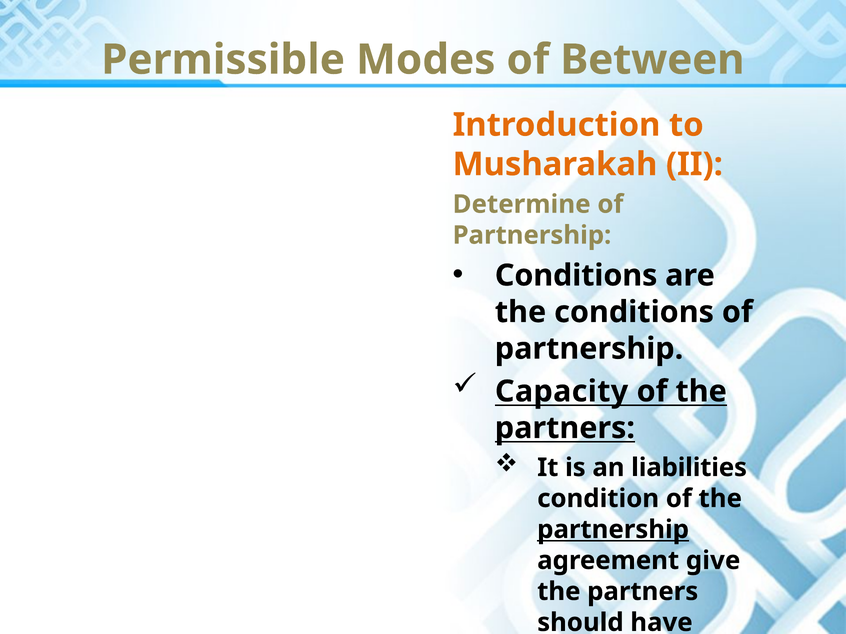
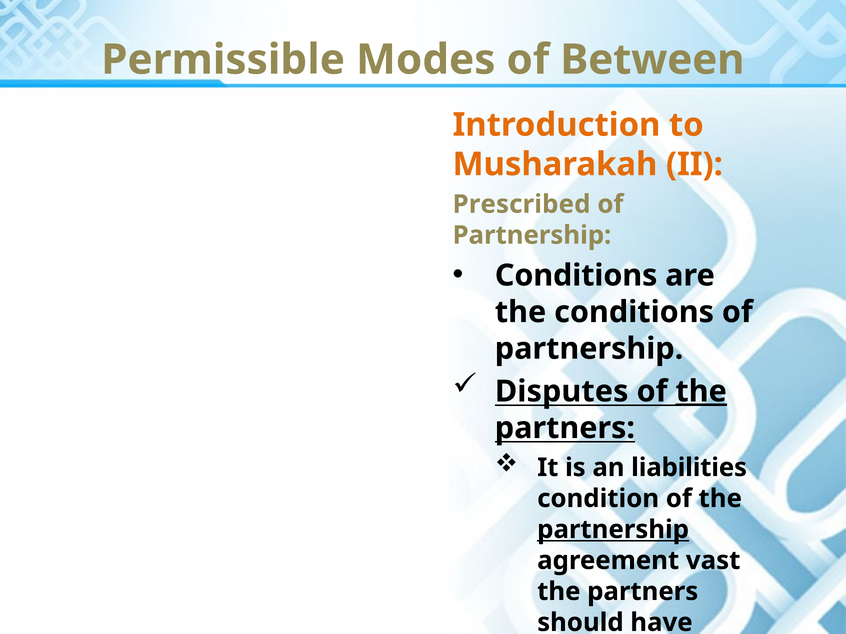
Determine: Determine -> Prescribed (522, 204)
Capacity: Capacity -> Disputes (562, 392)
the underline: none -> present (701, 392)
give: give -> vast (713, 561)
